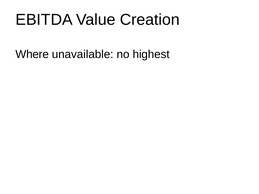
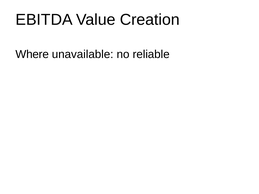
highest: highest -> reliable (151, 54)
